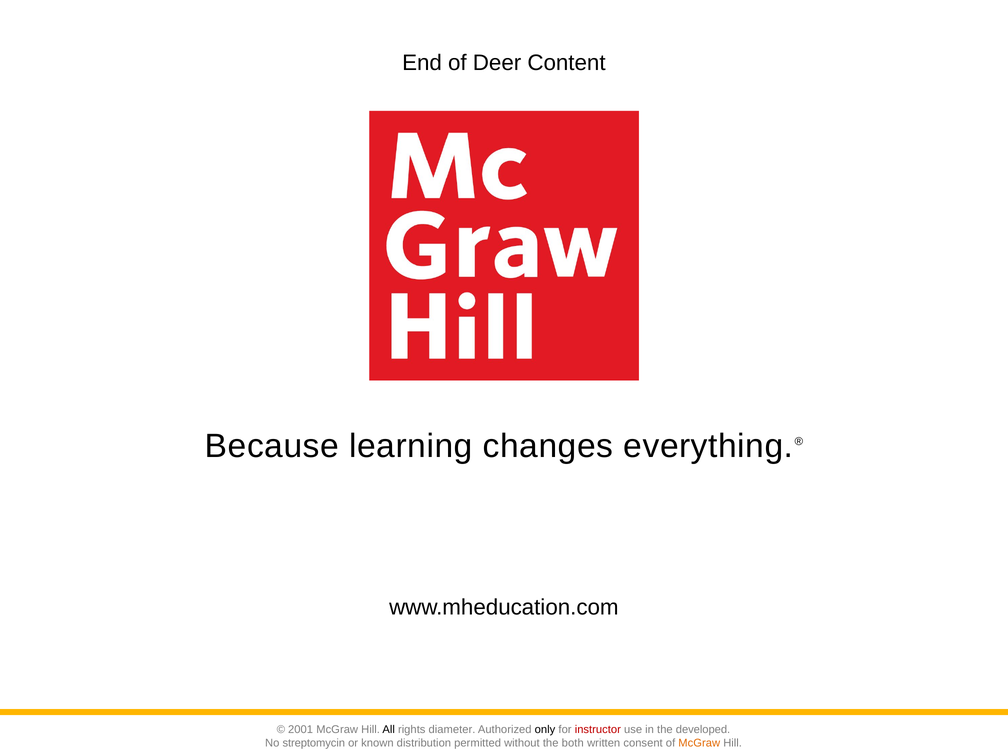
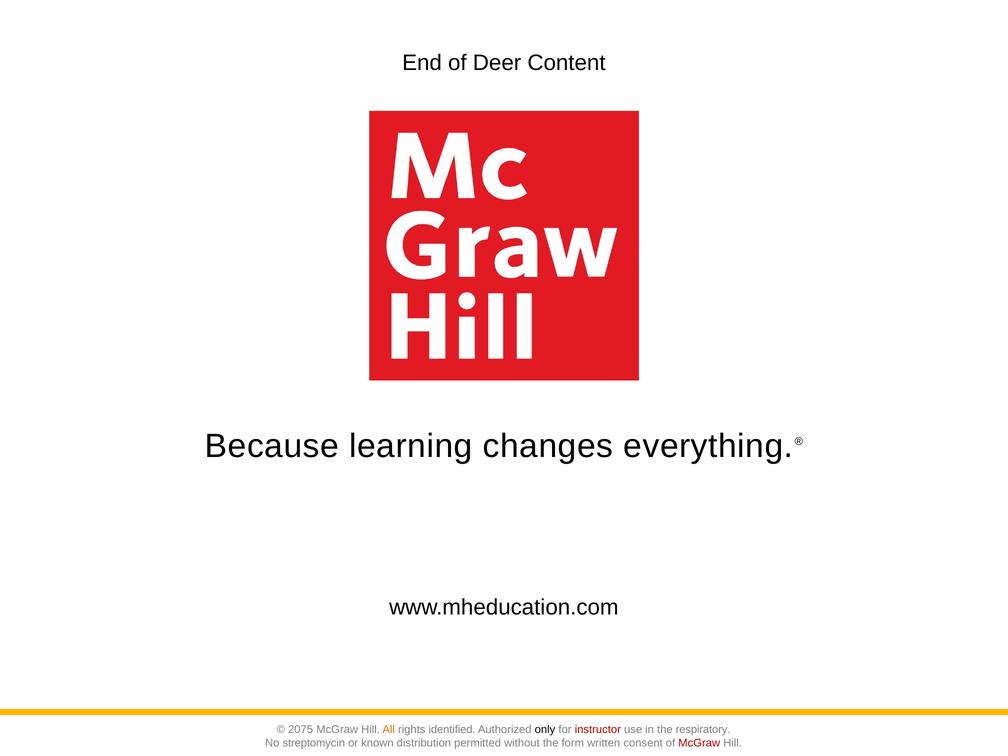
2001: 2001 -> 2075 (301, 730)
All colour: black -> orange (389, 730)
diameter: diameter -> identified (452, 730)
developed: developed -> respiratory (703, 730)
both: both -> form (573, 743)
McGraw colour: orange -> red (699, 743)
